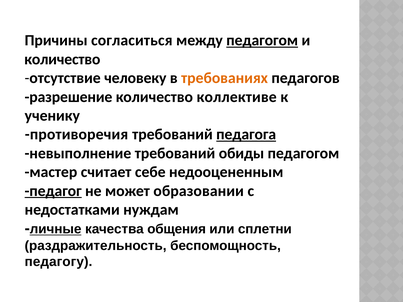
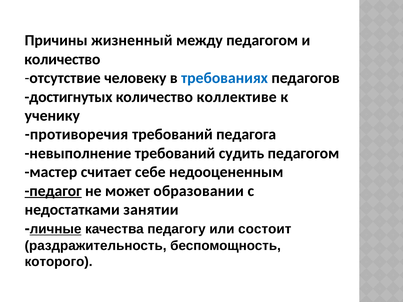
согласиться: согласиться -> жизненный (132, 41)
педагогом underline: present -> none (262, 41)
требованиях colour: orange -> blue (225, 78)
разрешение: разрешение -> достигнутых (69, 97)
педагога underline: present -> none (246, 135)
обиды: обиды -> судить (242, 153)
нуждам: нуждам -> занятии (151, 210)
общения: общения -> педагогу (177, 229)
сплетни: сплетни -> состоит (265, 229)
педагогу: педагогу -> которого (59, 262)
